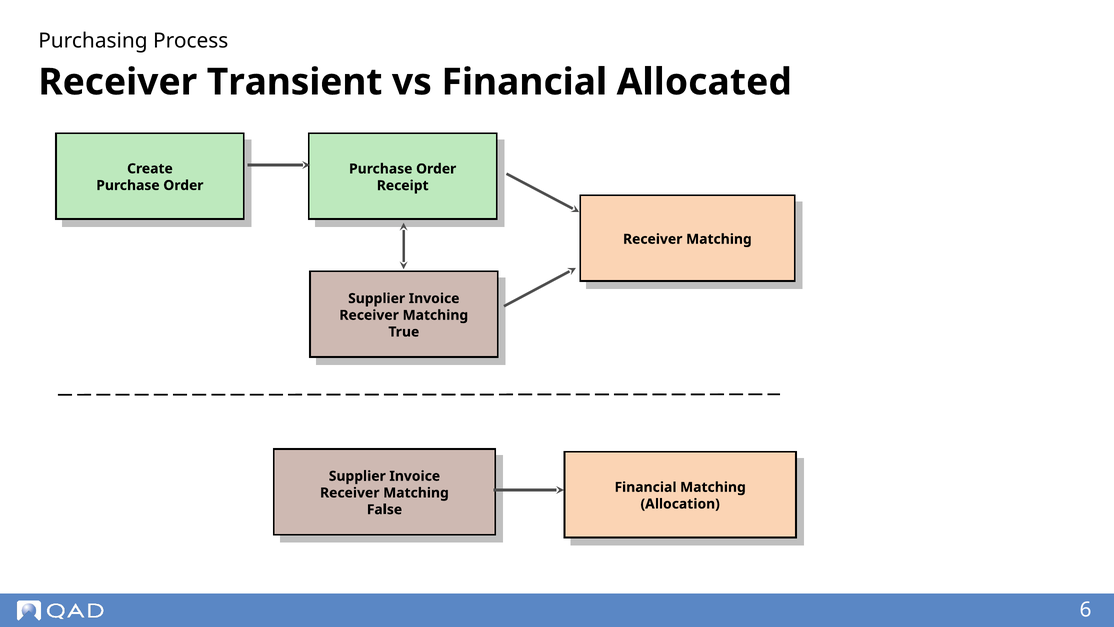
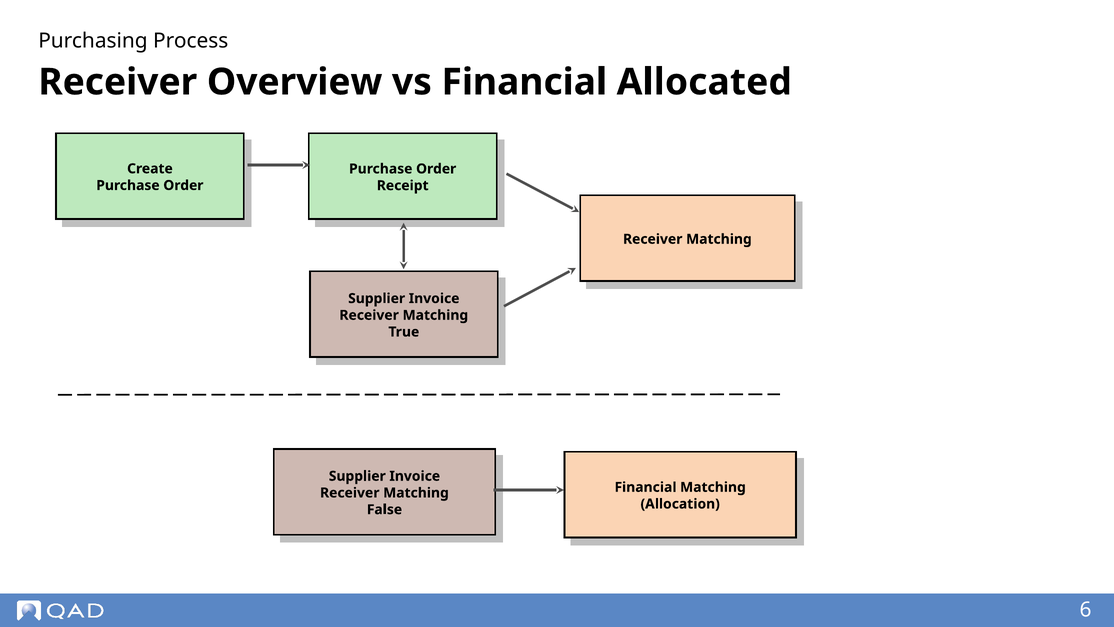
Transient: Transient -> Overview (295, 82)
